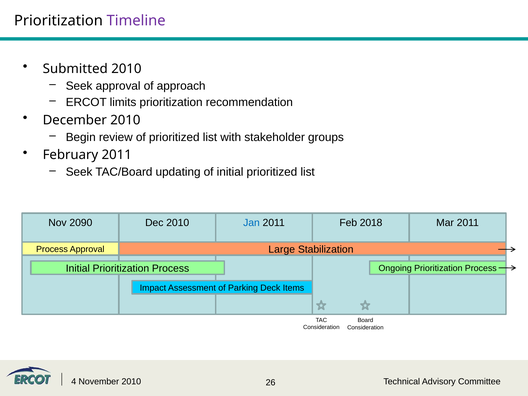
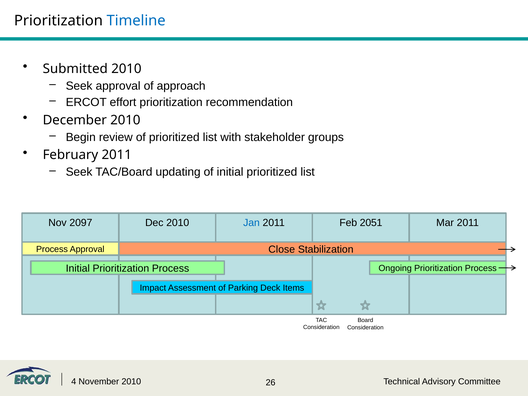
Timeline colour: purple -> blue (136, 21)
limits: limits -> effort (123, 102)
2090: 2090 -> 2097 (81, 223)
2018: 2018 -> 2051 (371, 223)
Large: Large -> Close (282, 249)
